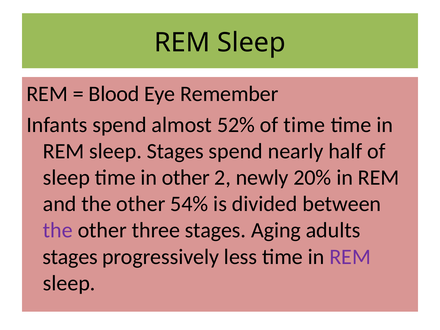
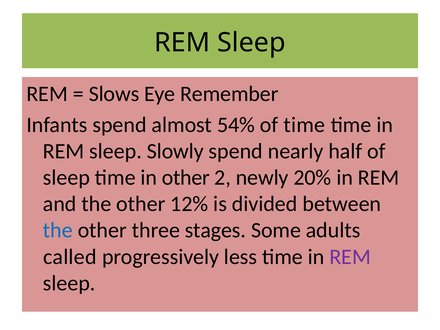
Blood: Blood -> Slows (114, 94)
52%: 52% -> 54% (236, 125)
sleep Stages: Stages -> Slowly (175, 151)
54%: 54% -> 12% (189, 204)
the colour: purple -> blue (58, 230)
Aging: Aging -> Some (276, 230)
stages: stages -> called (70, 257)
